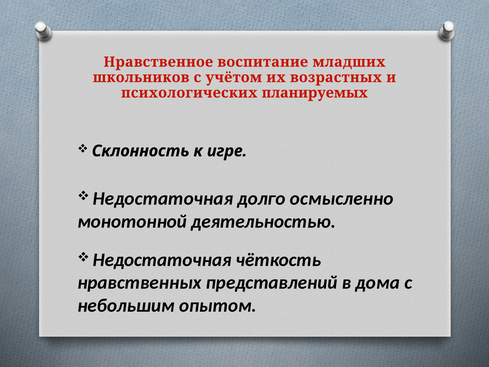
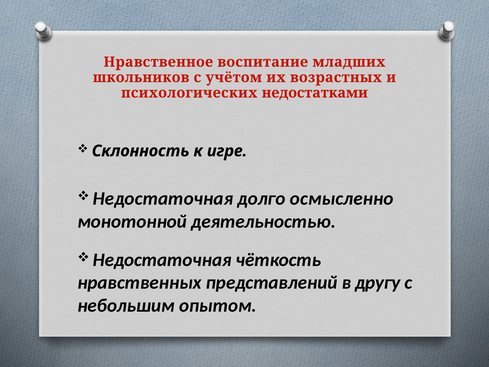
планируемых: планируемых -> недостатками (315, 93)
дома: дома -> другу (378, 282)
